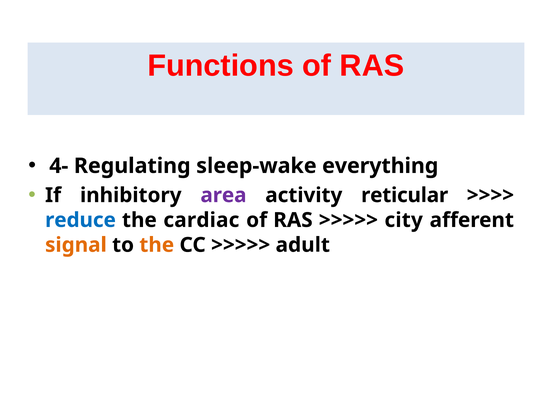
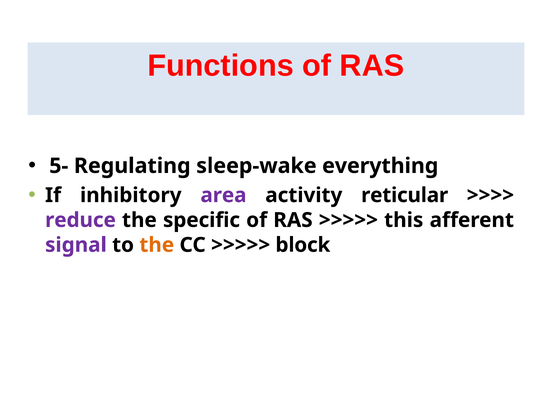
4-: 4- -> 5- (59, 166)
reduce colour: blue -> purple (80, 220)
cardiac: cardiac -> specific (202, 220)
city: city -> this (404, 220)
signal colour: orange -> purple (76, 245)
adult: adult -> block (303, 245)
